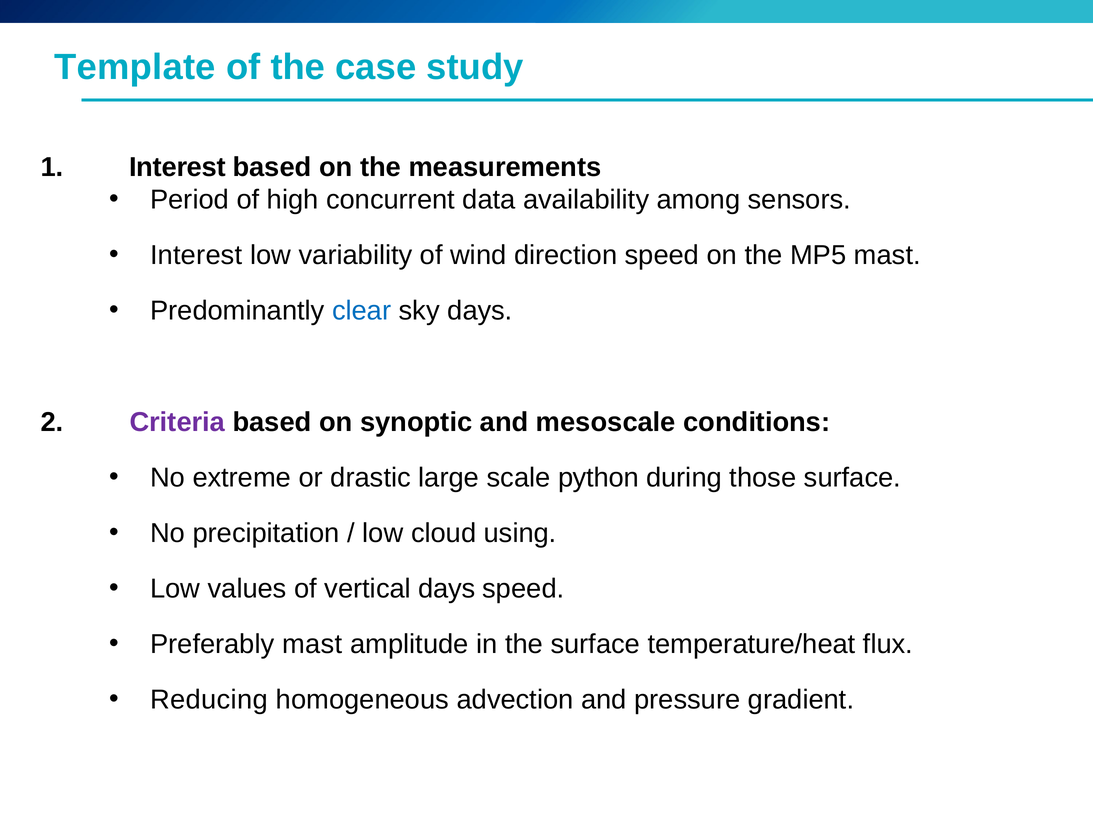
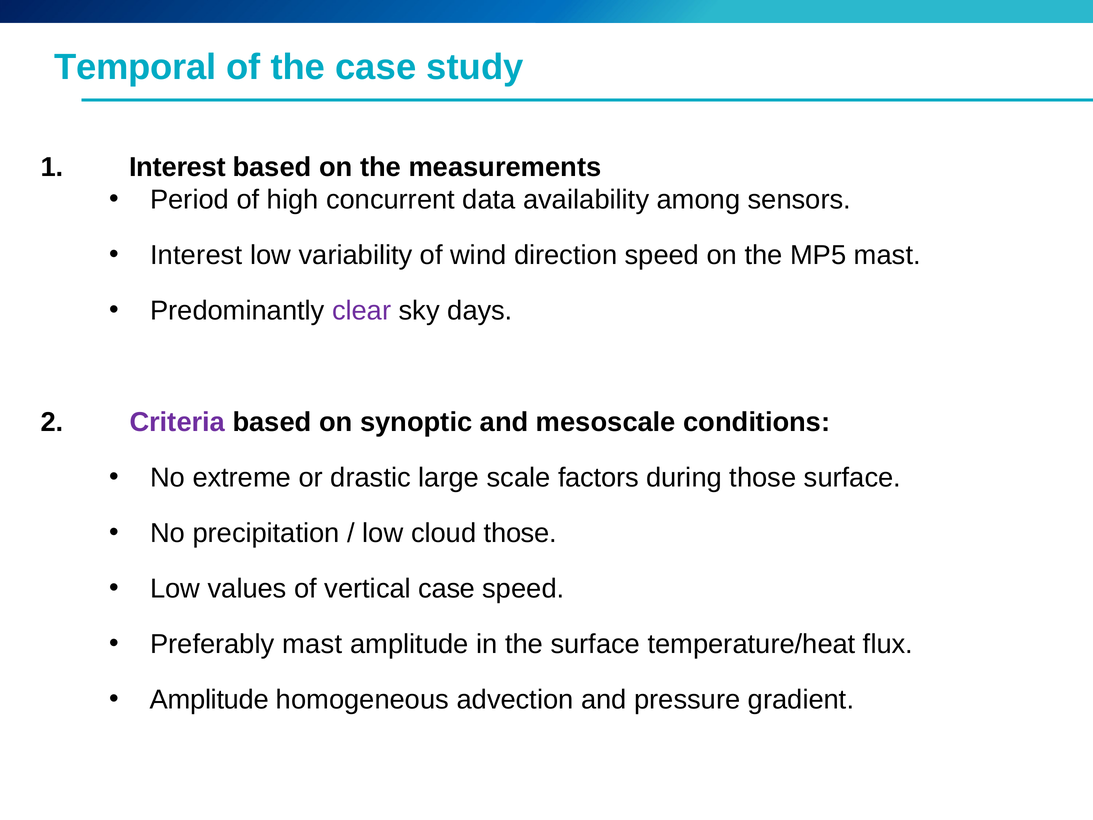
Template: Template -> Temporal (135, 67)
clear colour: blue -> purple (362, 311)
python: python -> factors (598, 477)
cloud using: using -> those (520, 533)
vertical days: days -> case (447, 589)
Reducing: Reducing -> Amplitude (209, 700)
